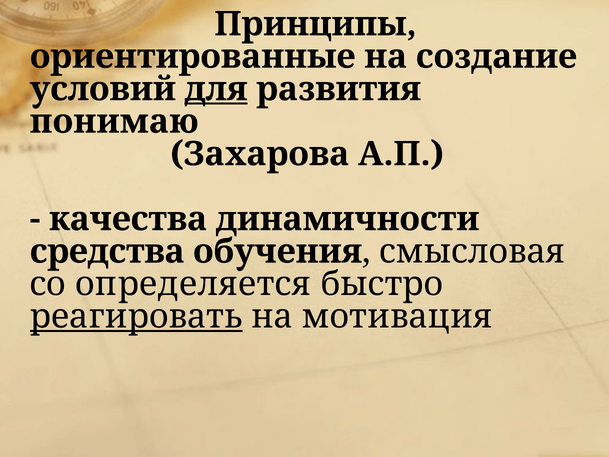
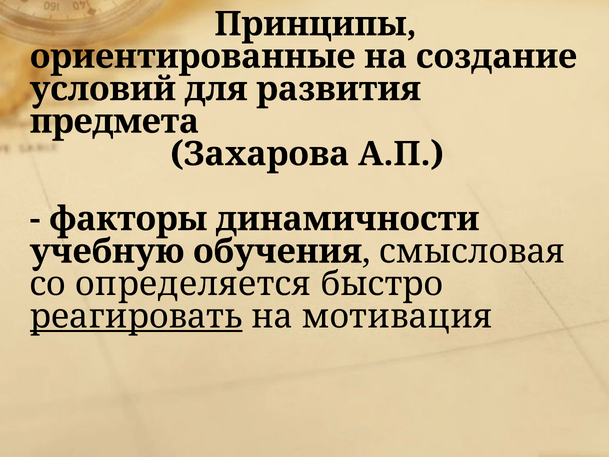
для underline: present -> none (216, 89)
понимаю: понимаю -> предмета (115, 121)
качества: качества -> факторы (128, 219)
средства: средства -> учебную (107, 251)
